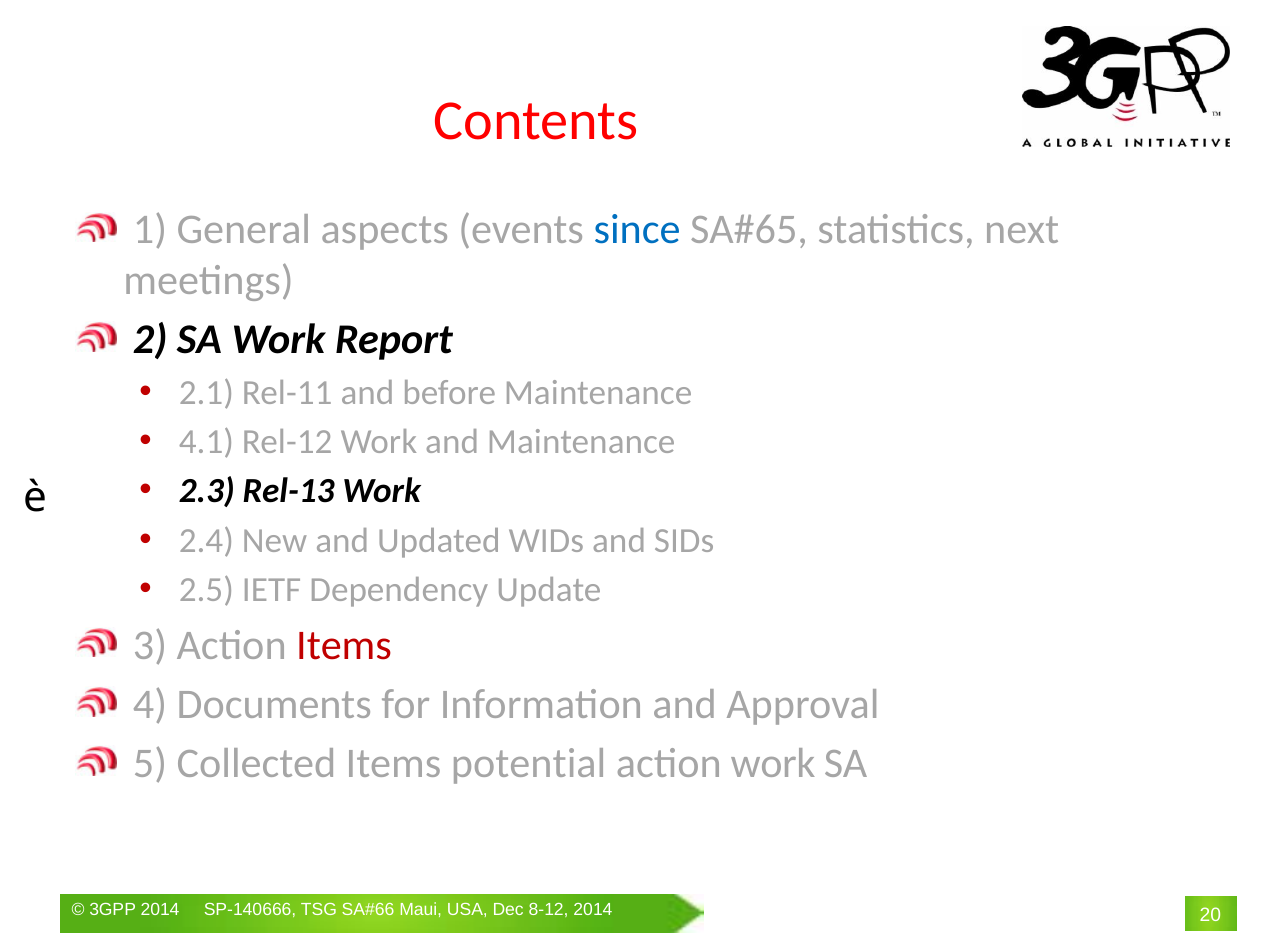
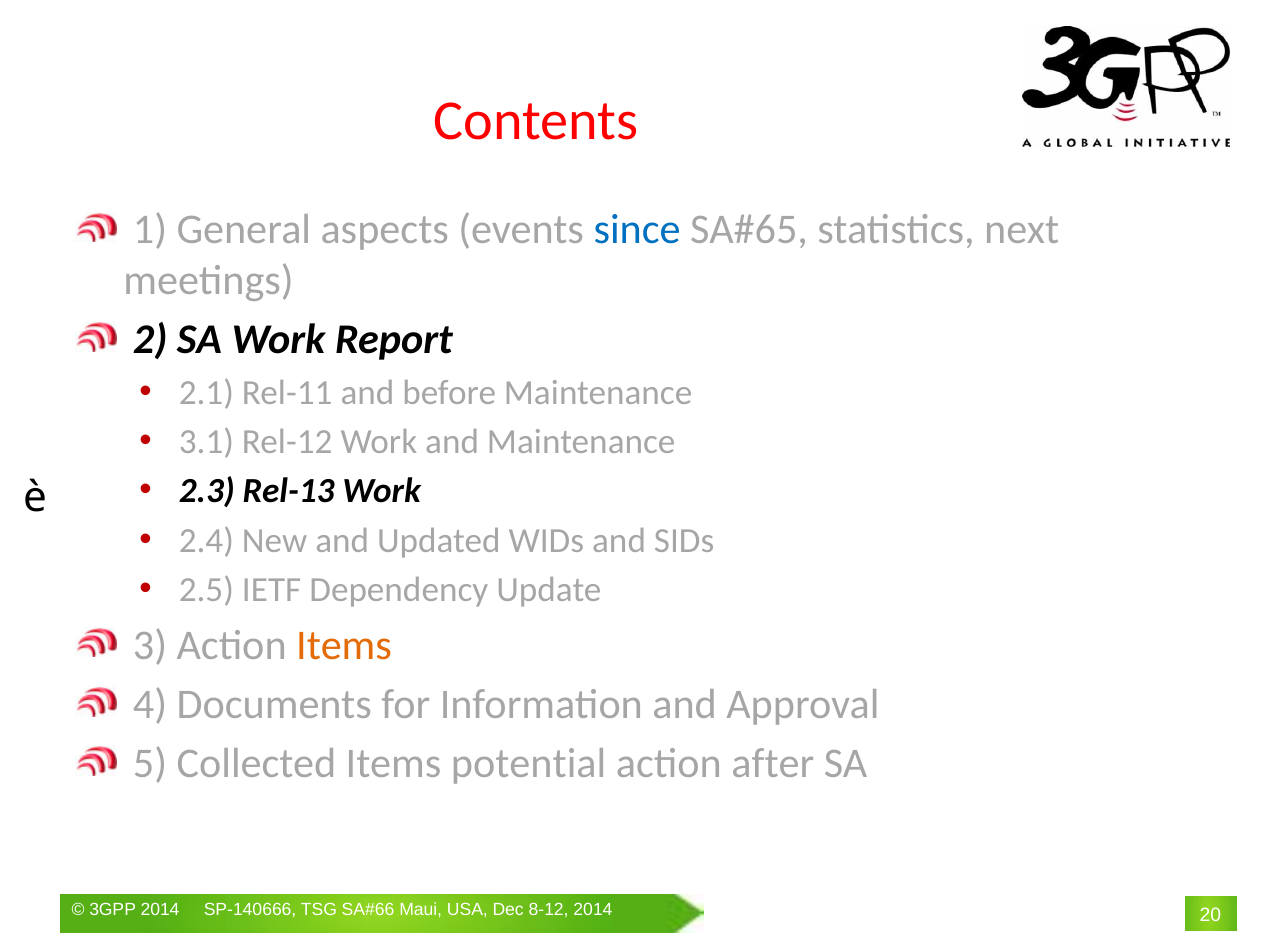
4.1: 4.1 -> 3.1 (206, 442)
Items colour: red -> orange (344, 645)
action work: work -> after (773, 763)
